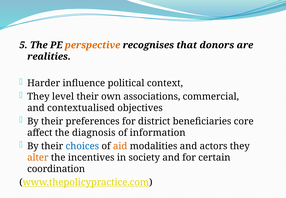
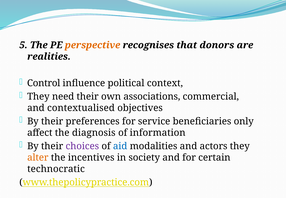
Harder: Harder -> Control (44, 83)
level: level -> need (63, 97)
district: district -> service (154, 121)
core: core -> only (244, 121)
choices colour: blue -> purple (82, 146)
aid colour: orange -> blue (120, 146)
coordination: coordination -> technocratic (56, 169)
